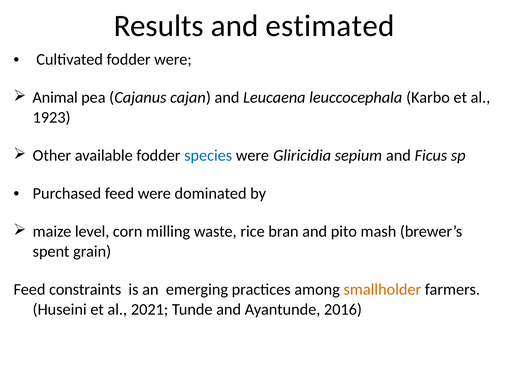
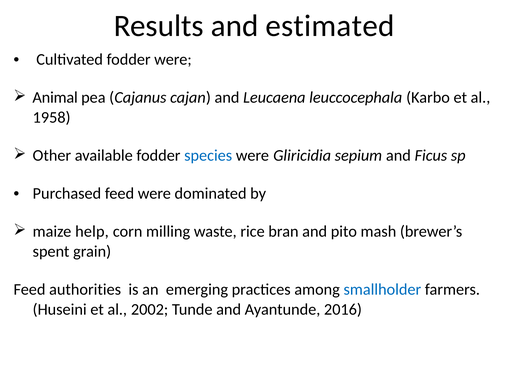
1923: 1923 -> 1958 (52, 117)
level: level -> help (92, 231)
constraints: constraints -> authorities (85, 289)
smallholder colour: orange -> blue (382, 289)
2021: 2021 -> 2002 (150, 309)
